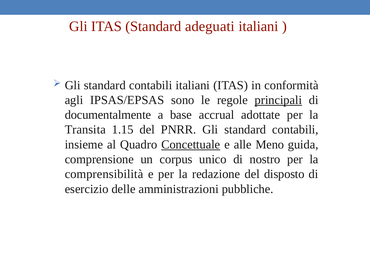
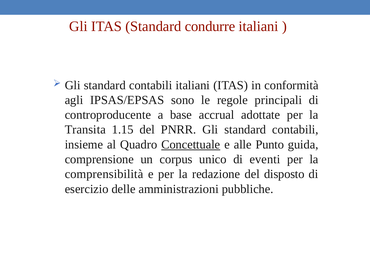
adeguati: adeguati -> condurre (210, 26)
principali underline: present -> none (278, 100)
documentalmente: documentalmente -> controproducente (108, 115)
Meno: Meno -> Punto (270, 144)
nostro: nostro -> eventi (265, 159)
